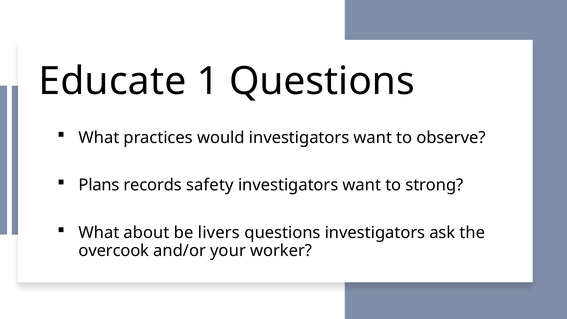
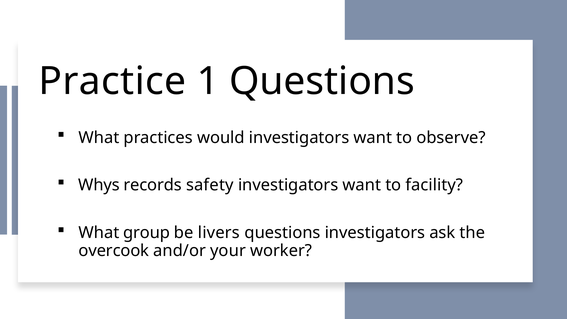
Educate: Educate -> Practice (112, 81)
Plans: Plans -> Whys (99, 185)
strong: strong -> facility (434, 185)
about: about -> group (147, 233)
